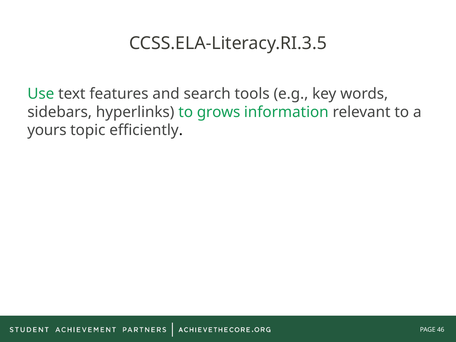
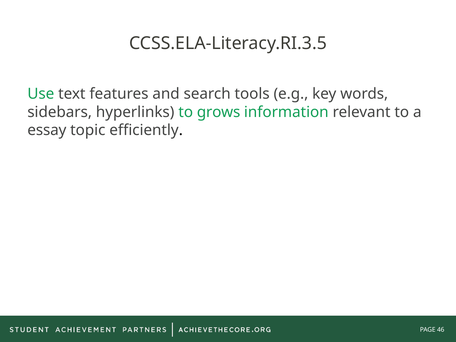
yours: yours -> essay (47, 130)
